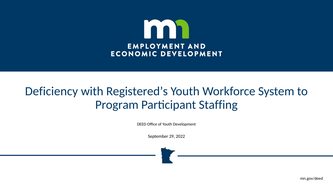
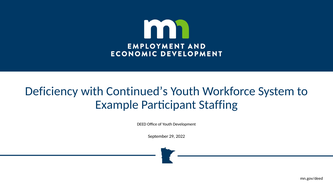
Registered’s: Registered’s -> Continued’s (137, 92)
Program: Program -> Example (117, 105)
